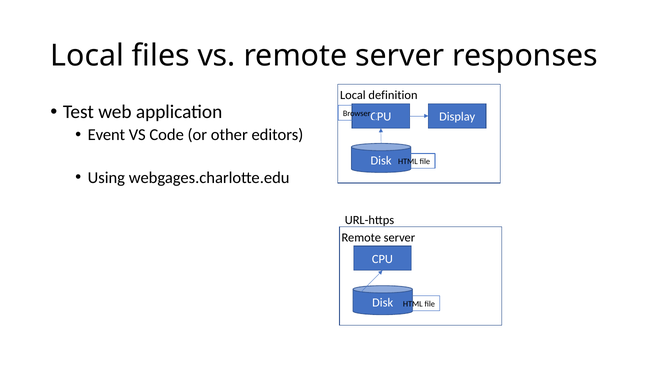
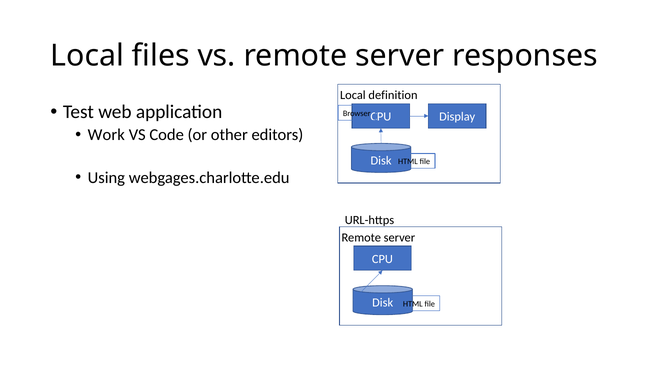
Event: Event -> Work (106, 135)
